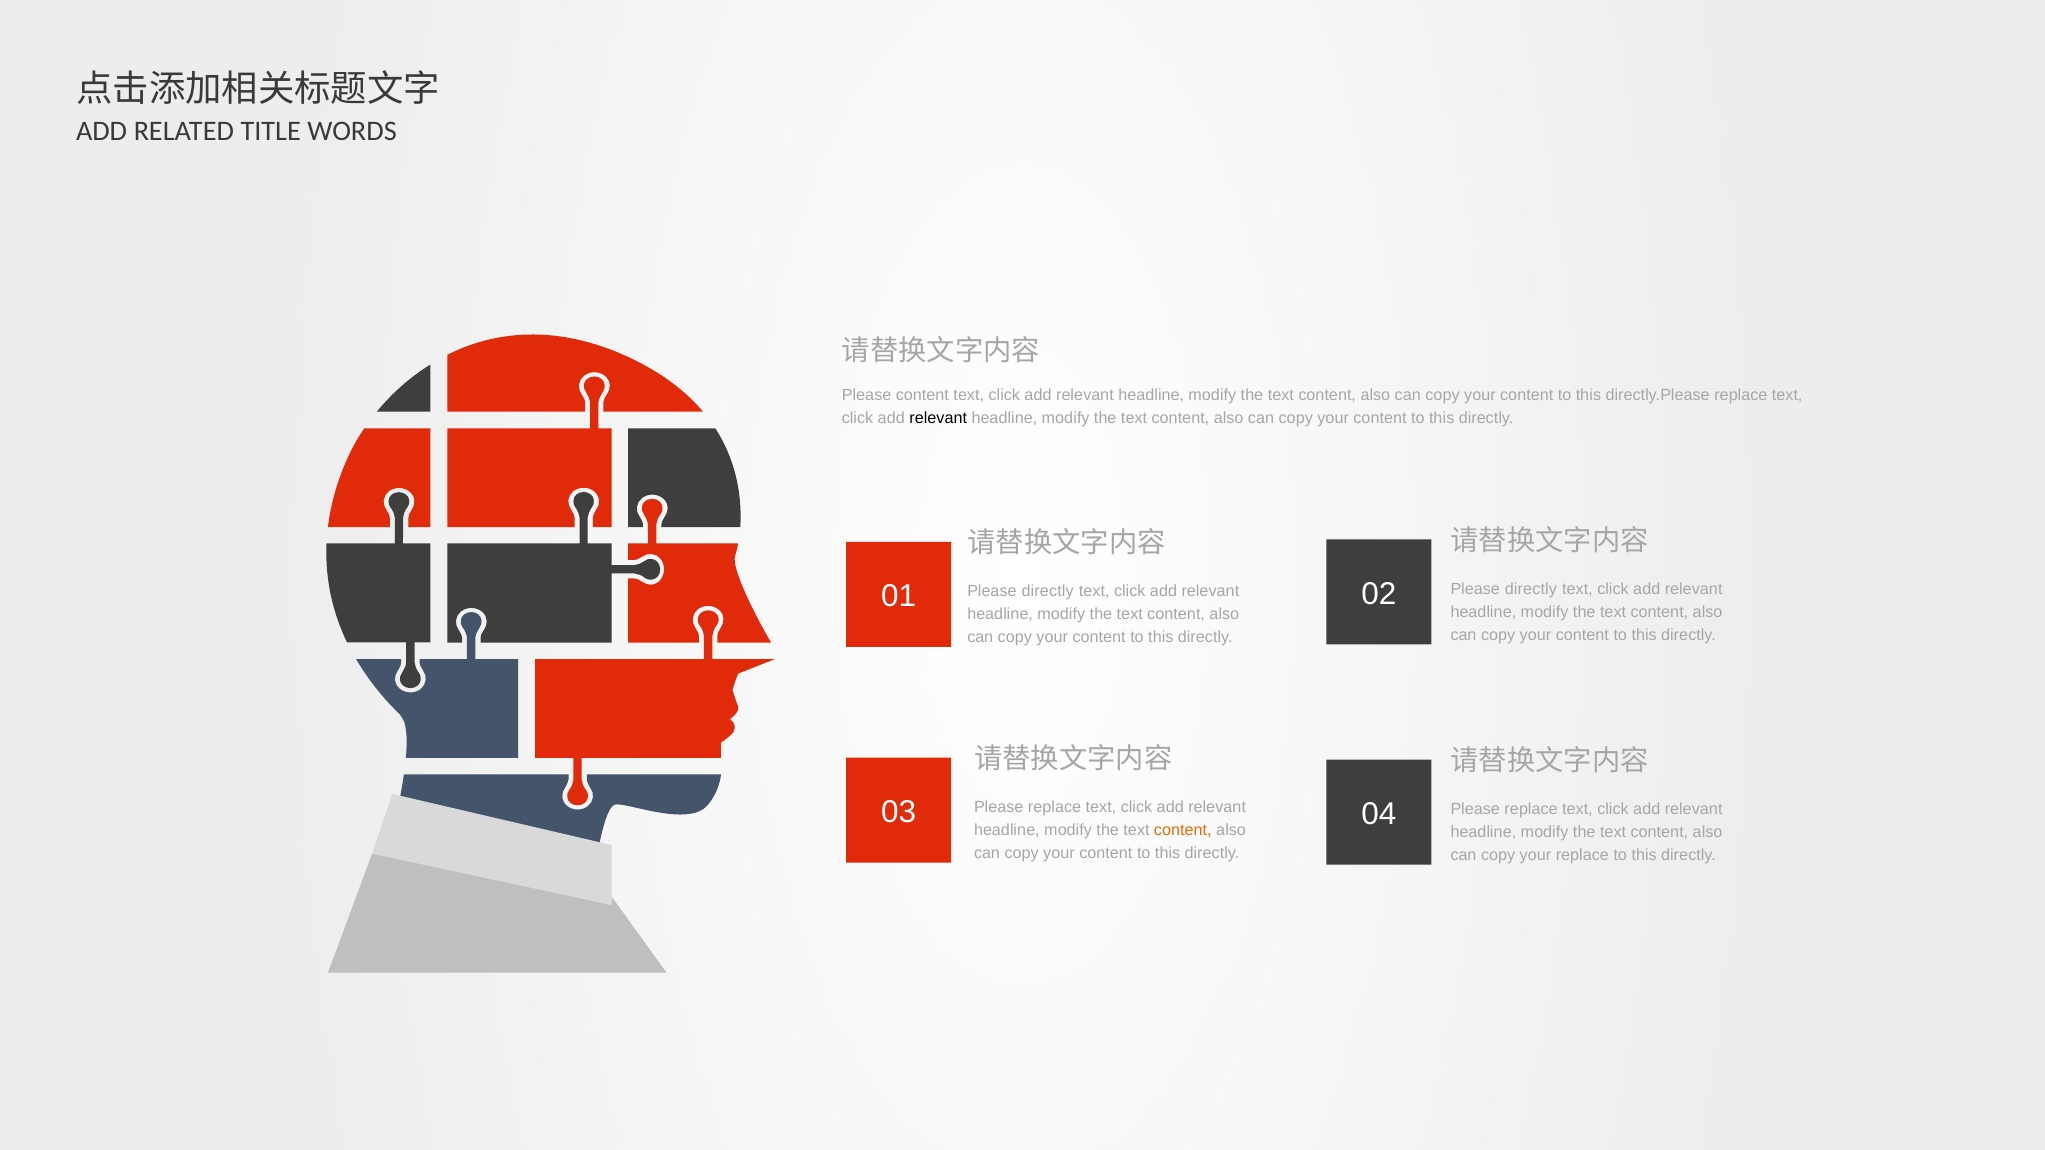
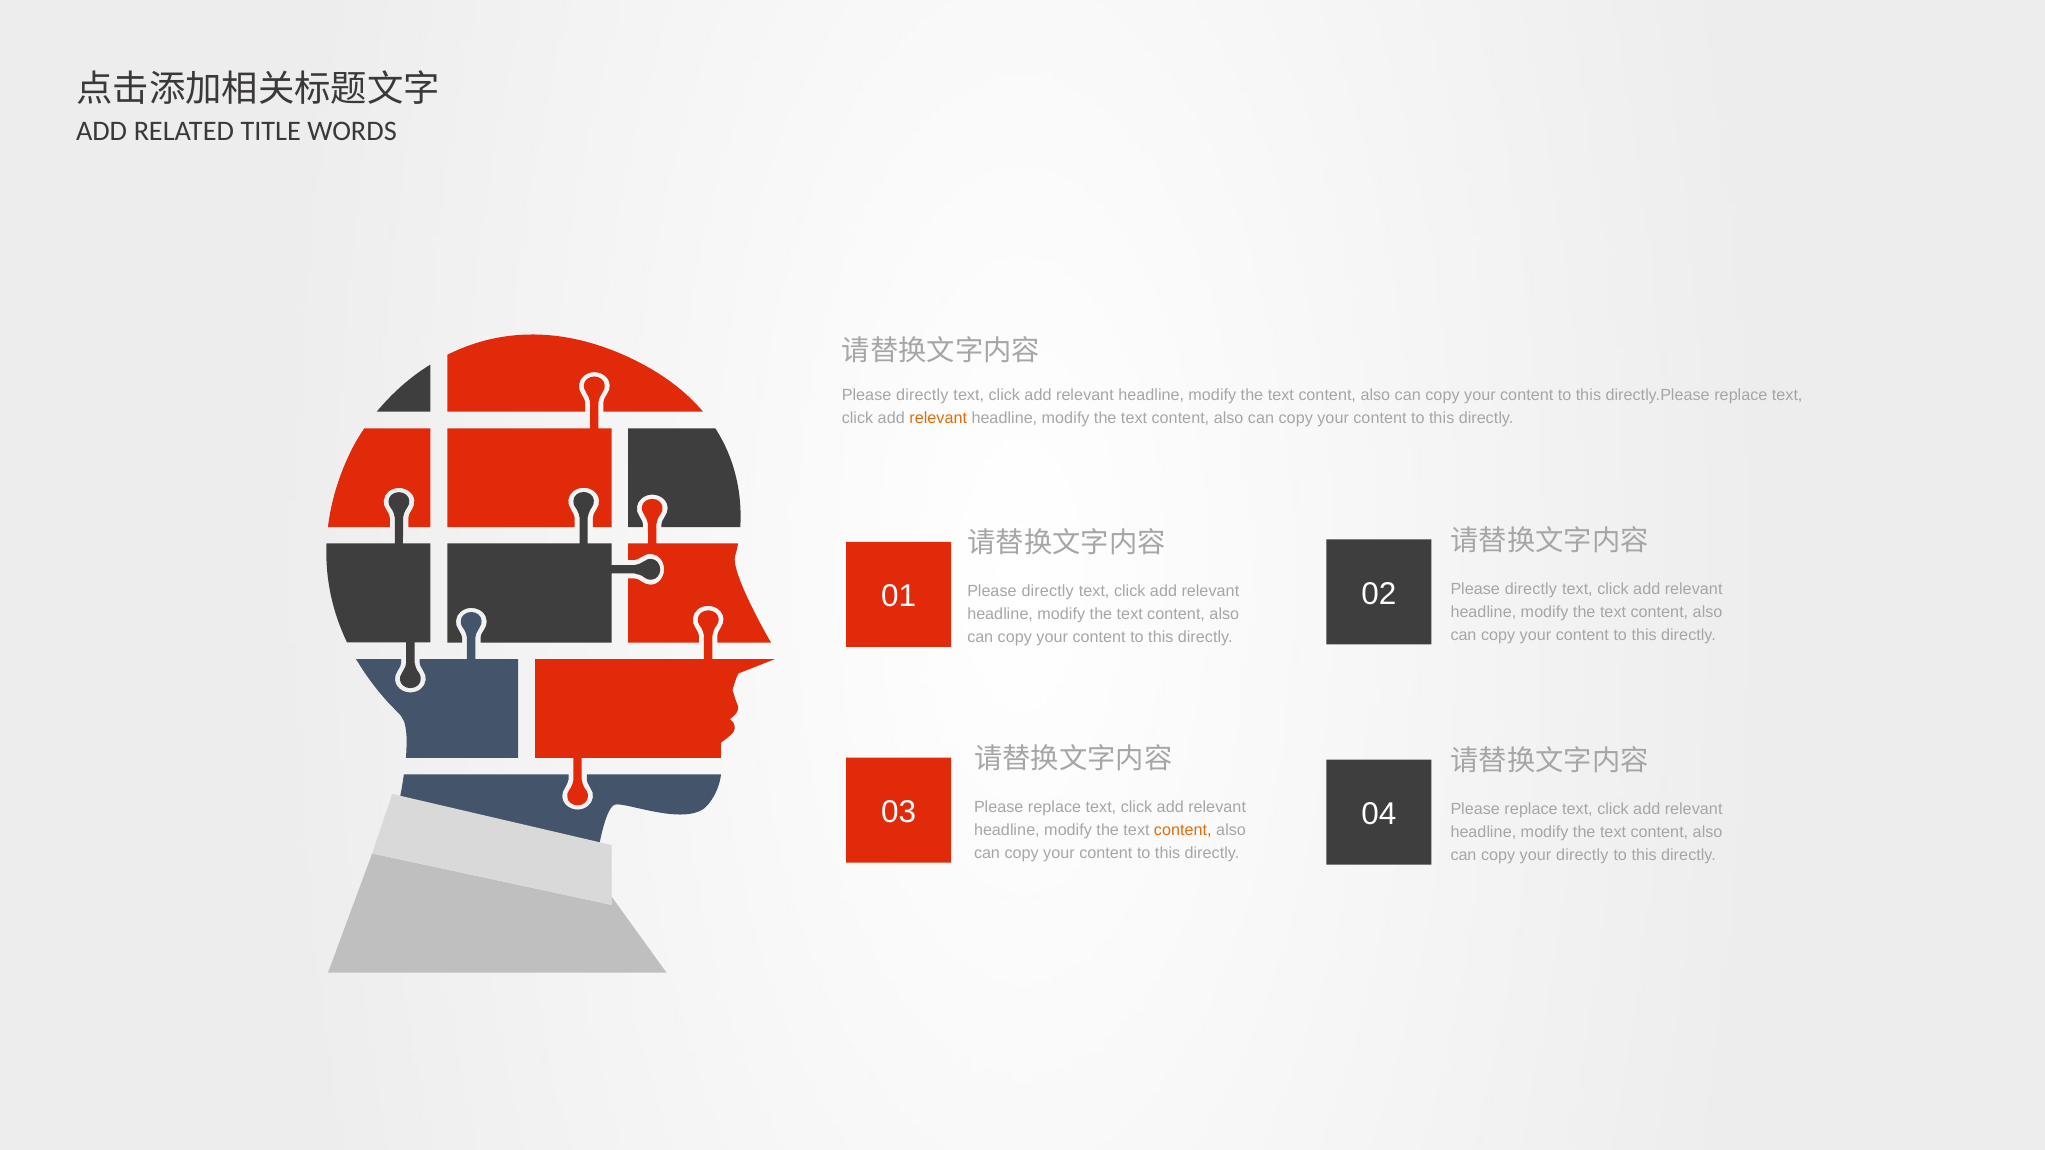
content: content -> directly (922, 395)
relevant colour: black -> orange (938, 419)
your replace: replace -> directly (1582, 856)
